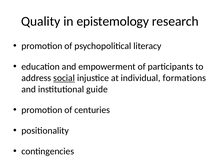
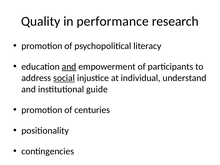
epistemology: epistemology -> performance (113, 21)
and underline: none -> present (69, 67)
formations: formations -> understand (184, 78)
